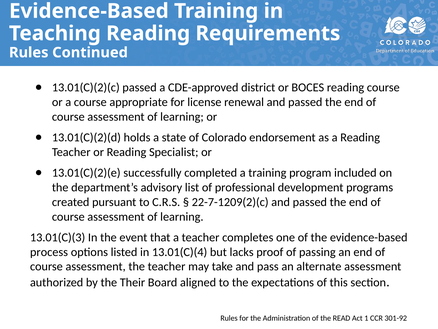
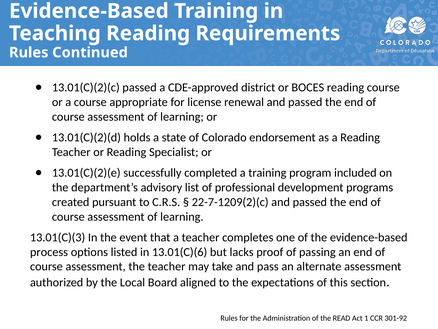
13.01(C)(4: 13.01(C)(4 -> 13.01(C)(6 (180, 252)
Their: Their -> Local (132, 282)
